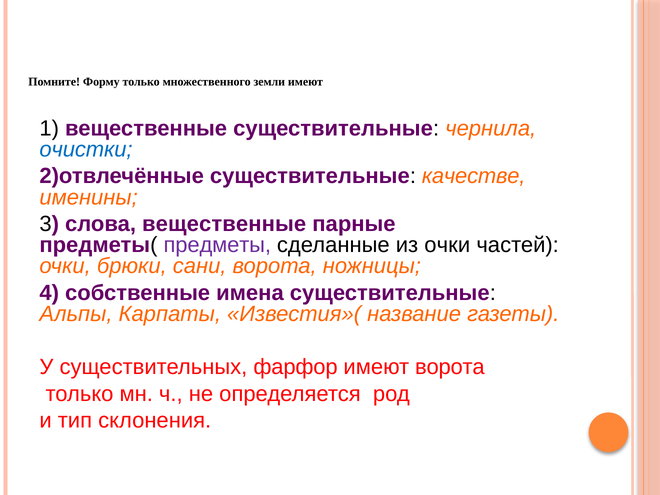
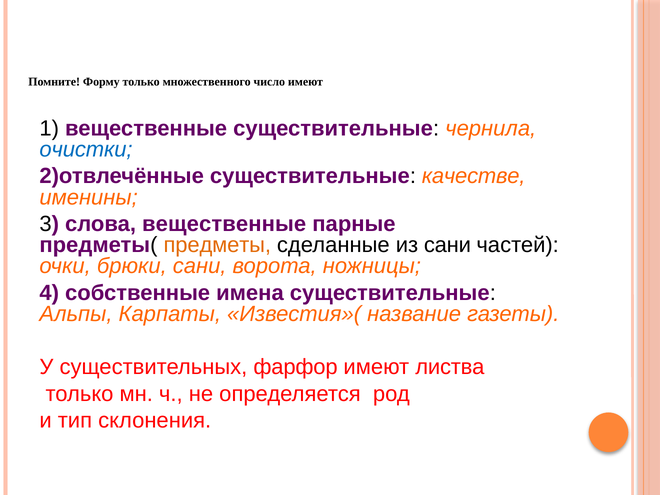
земли: земли -> число (269, 82)
предметы colour: purple -> orange (217, 245)
из очки: очки -> сани (447, 245)
имеют ворота: ворота -> листва (450, 367)
